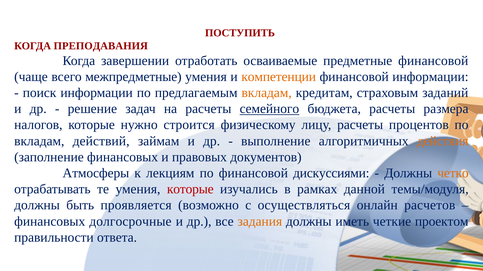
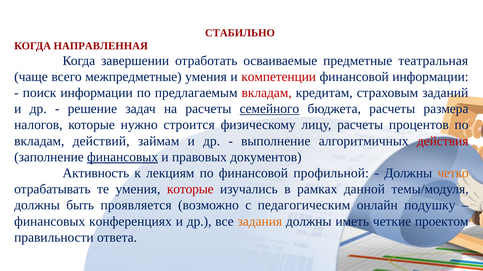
ПОСТУПИТЬ: ПОСТУПИТЬ -> СТАБИЛЬНО (240, 33)
ПРЕПОДАВАНИЯ: ПРЕПОДАВАНИЯ -> НАПРАВЛЕННАЯ (101, 46)
предметные финансовой: финансовой -> театральная (433, 61)
компетенции colour: orange -> red (279, 77)
вкладам colour: orange -> red (267, 93)
действия colour: orange -> red (443, 141)
финансовых underline: none -> present (123, 157)
Атмосферы: Атмосферы -> Активность (96, 174)
дискуссиями: дискуссиями -> профильной (331, 174)
осуществляться: осуществляться -> педагогическим (304, 206)
расчетов: расчетов -> подушку (430, 206)
долгосрочные: долгосрочные -> конференциях (130, 222)
